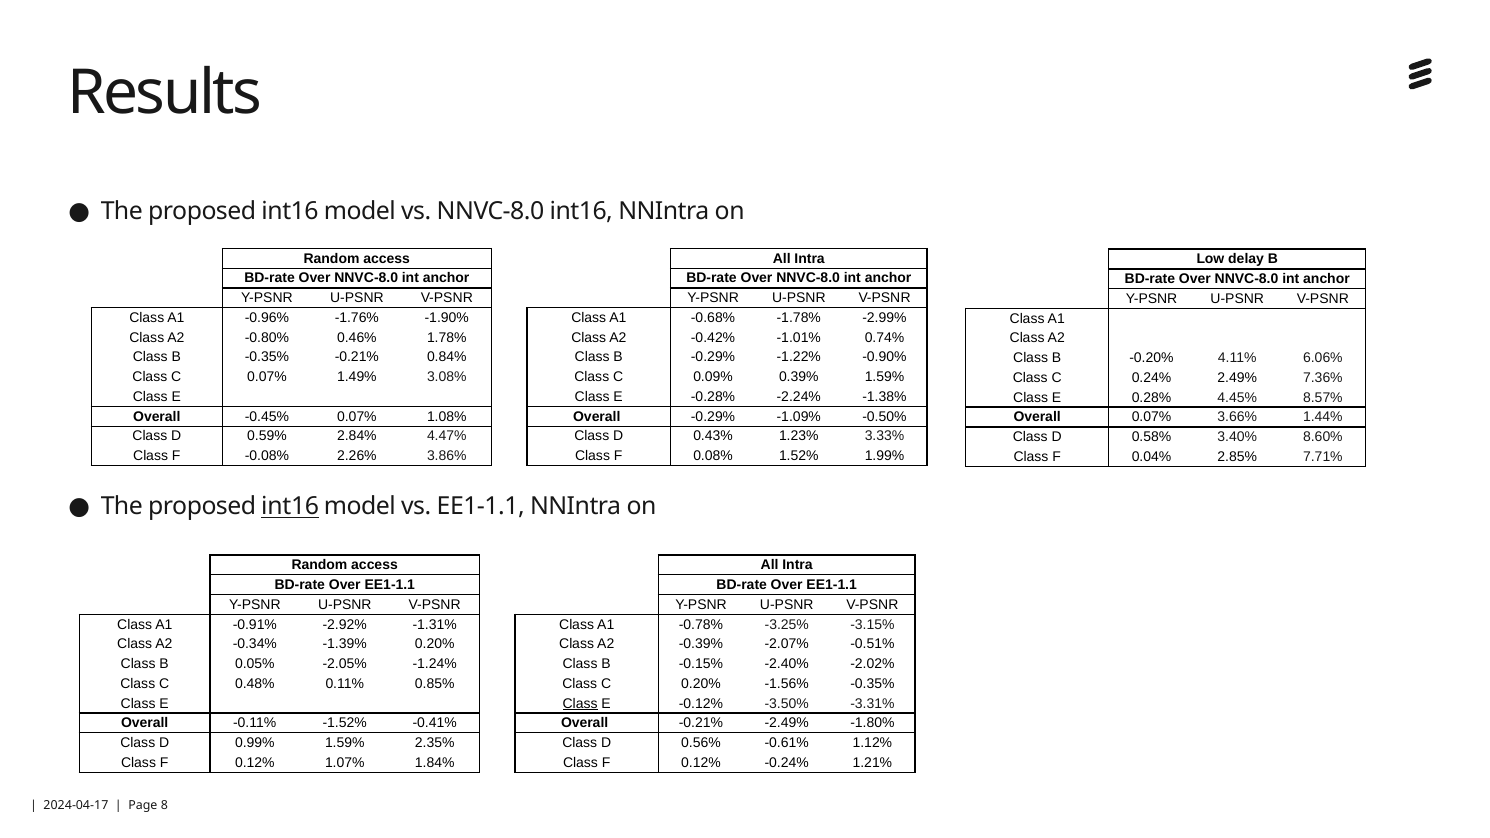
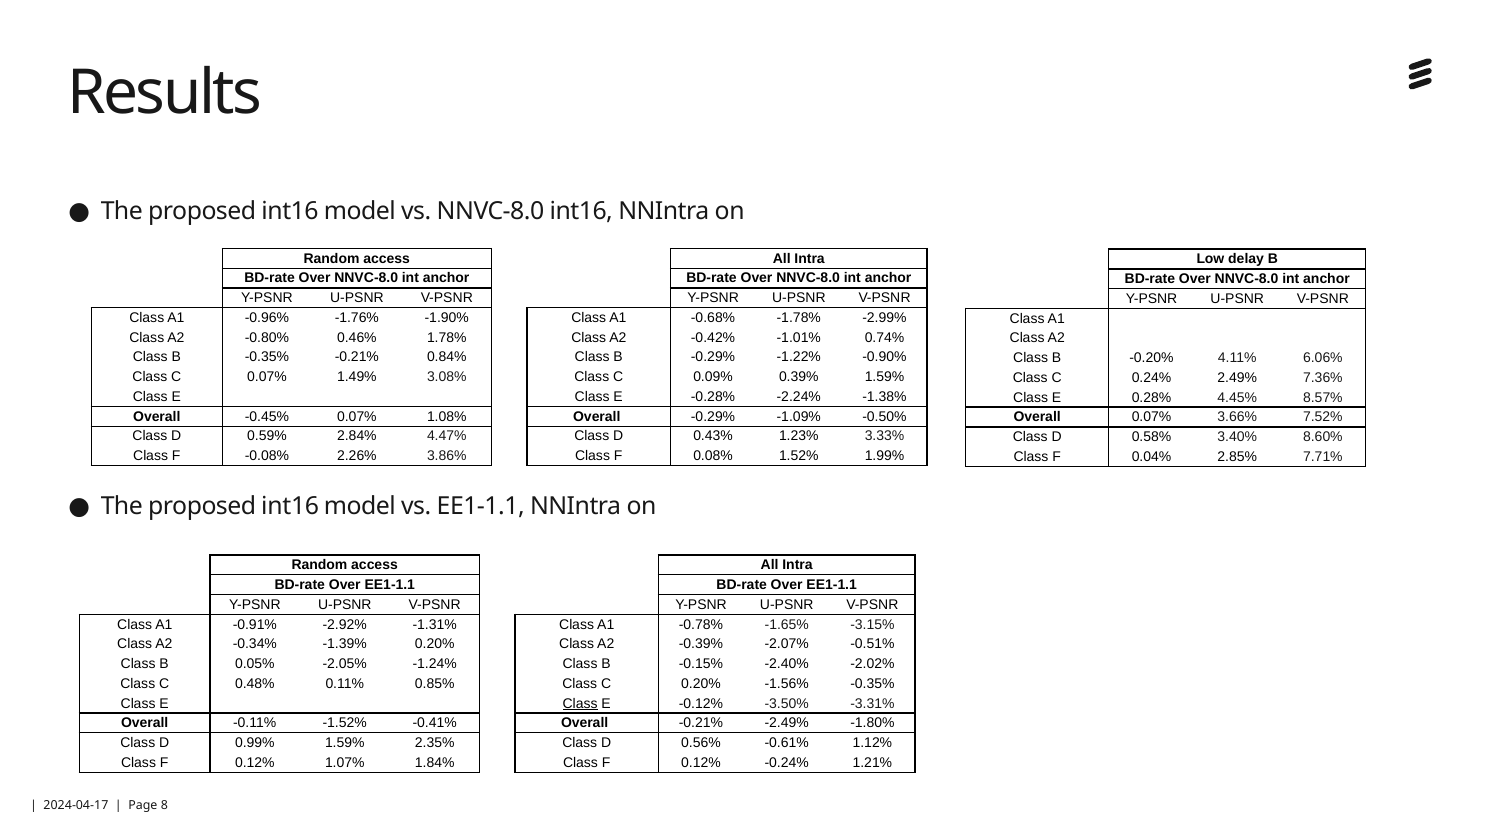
1.44%: 1.44% -> 7.52% (1323, 417)
int16 underline: present -> none (290, 507)
-3.25%: -3.25% -> -1.65% (787, 624)
